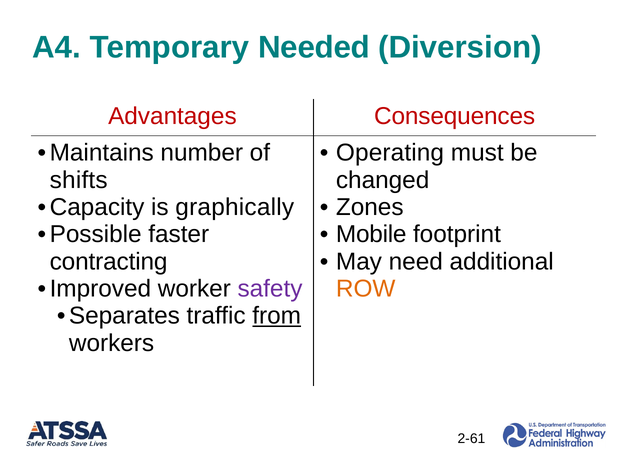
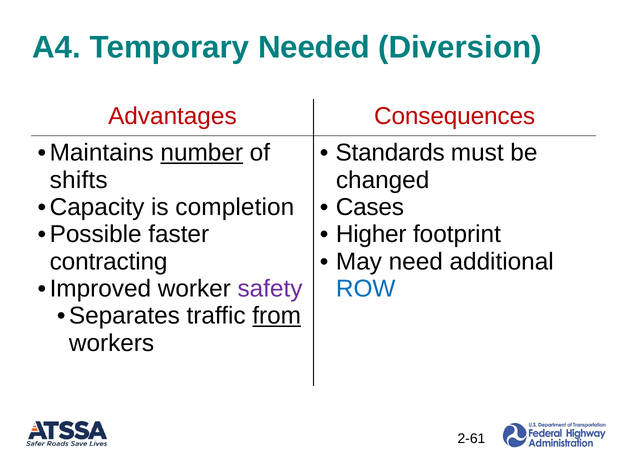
number underline: none -> present (202, 153)
Operating: Operating -> Standards (390, 153)
graphically: graphically -> completion (235, 207)
Zones: Zones -> Cases (370, 207)
Mobile: Mobile -> Higher (371, 235)
ROW colour: orange -> blue (366, 289)
